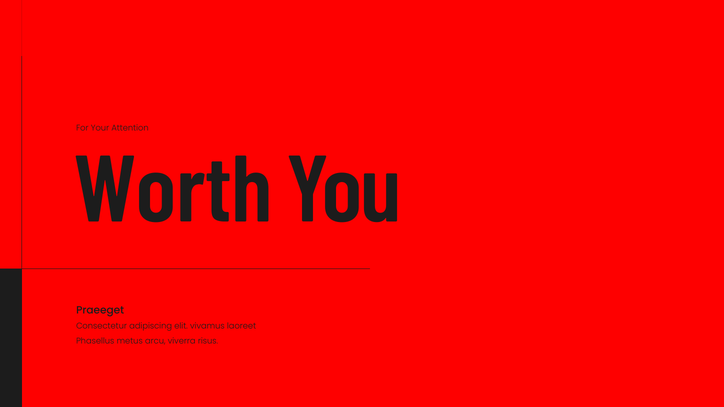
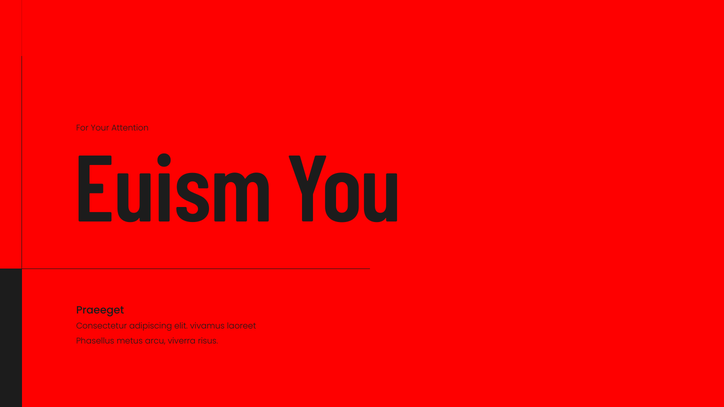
Worth: Worth -> Euism (173, 191)
